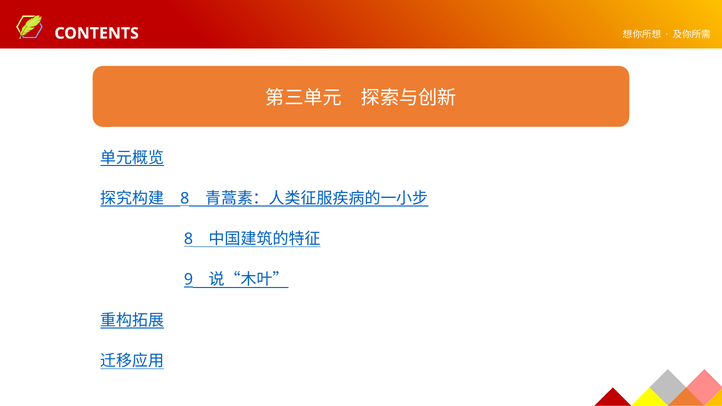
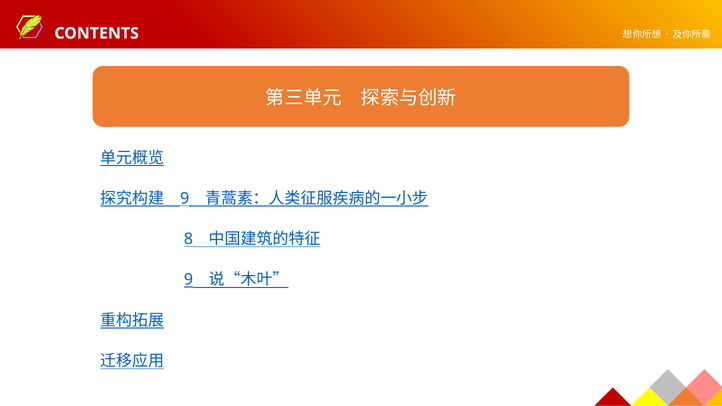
8: 8 -> 9 (185, 198)
